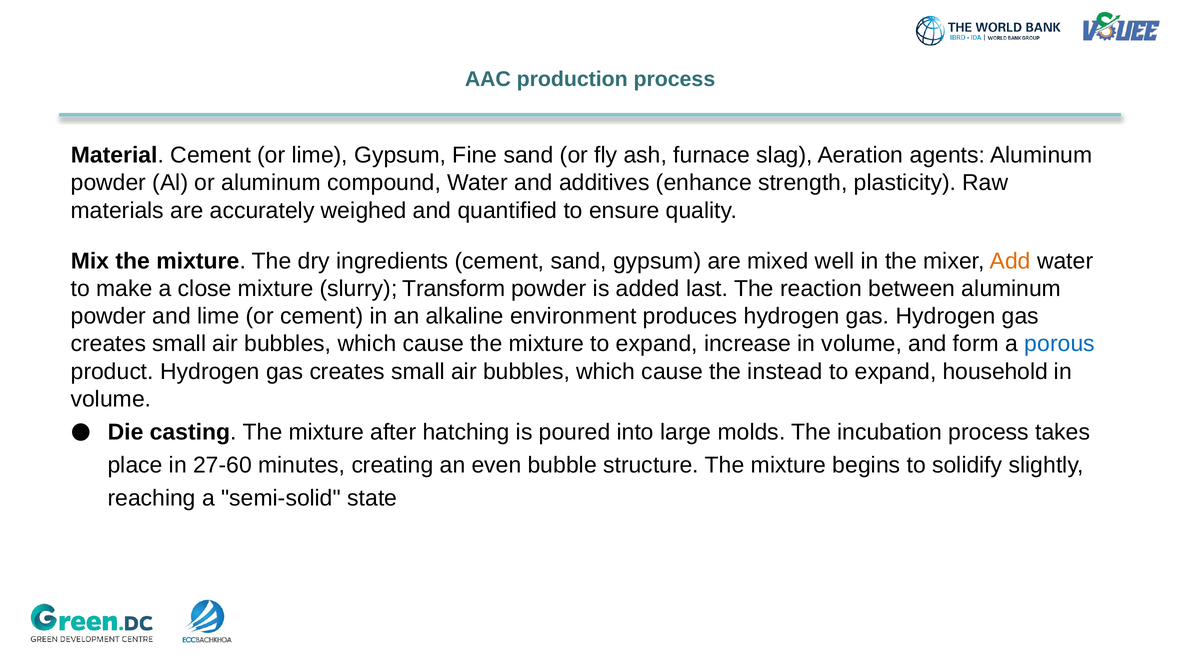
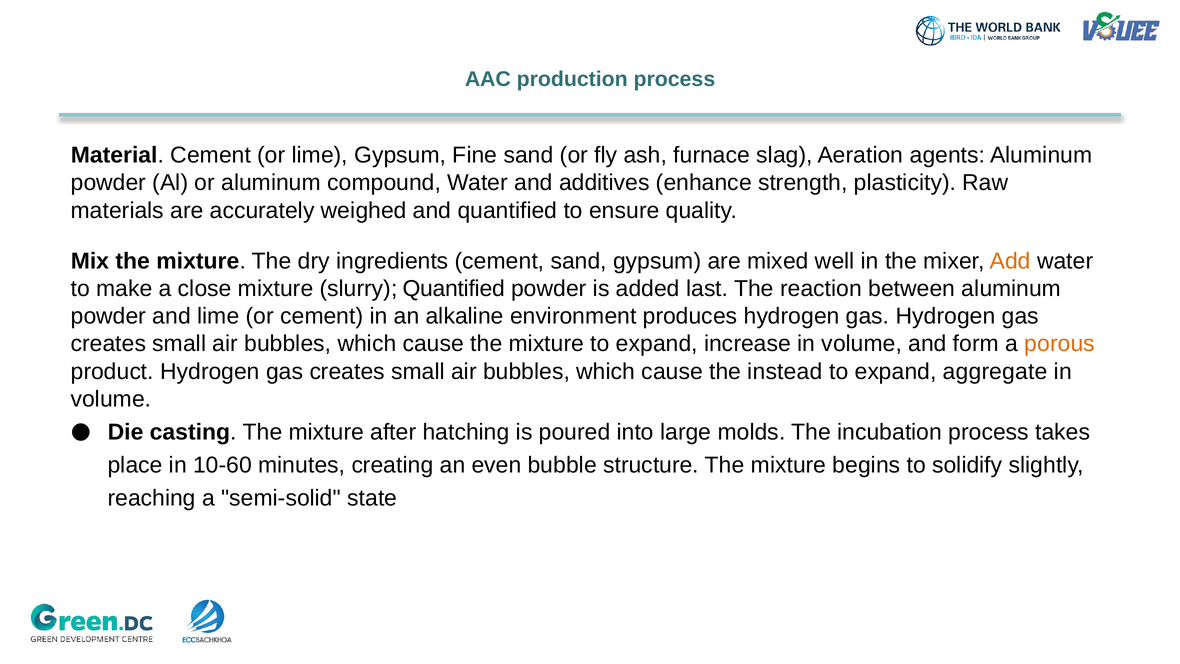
slurry Transform: Transform -> Quantified (454, 289)
porous colour: blue -> orange (1060, 344)
household: household -> aggregate (995, 371)
27-60: 27-60 -> 10-60 (222, 465)
